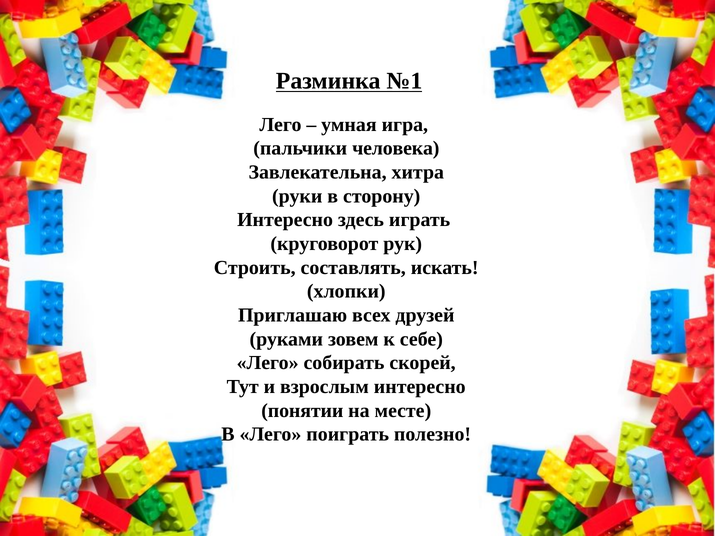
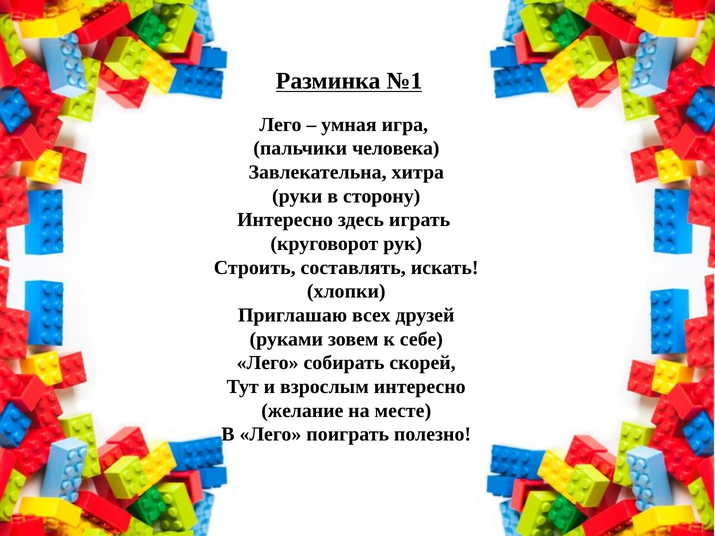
понятии: понятии -> желание (302, 411)
